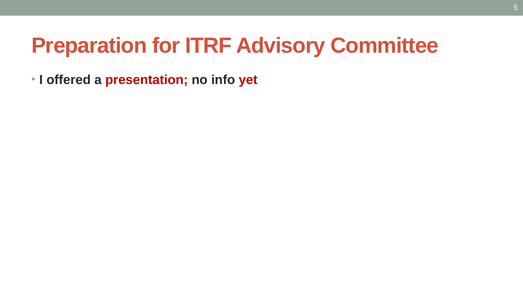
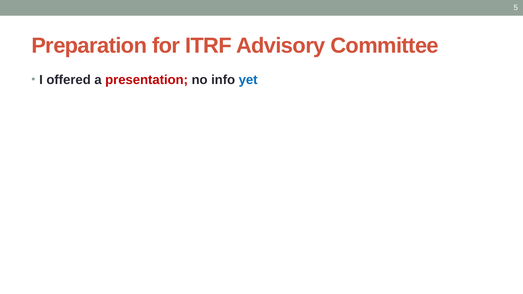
yet colour: red -> blue (248, 80)
